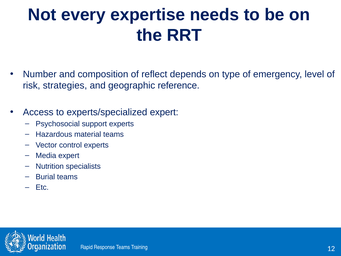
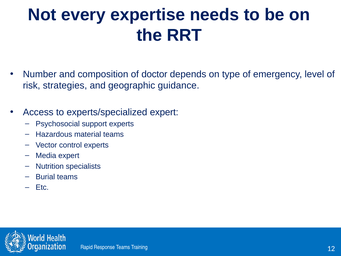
reflect: reflect -> doctor (154, 74)
reference: reference -> guidance (179, 86)
